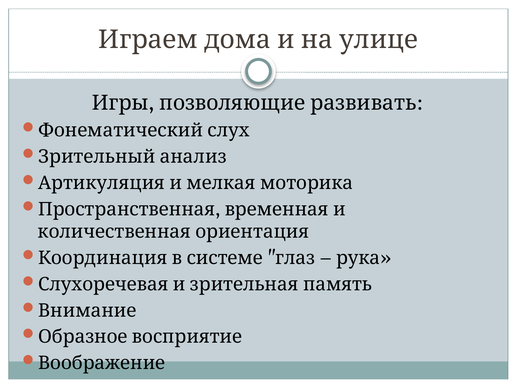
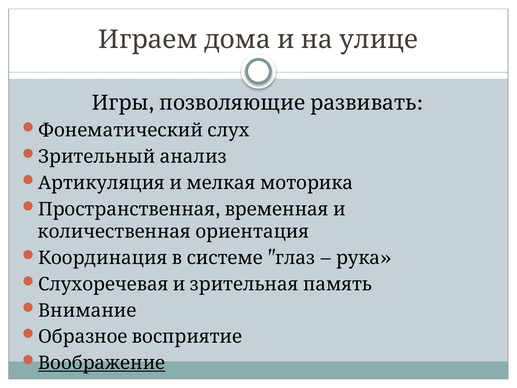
Воображение underline: none -> present (102, 363)
